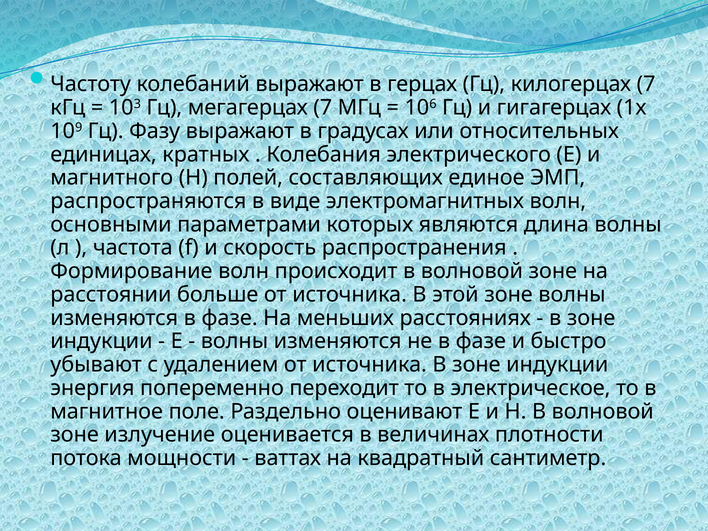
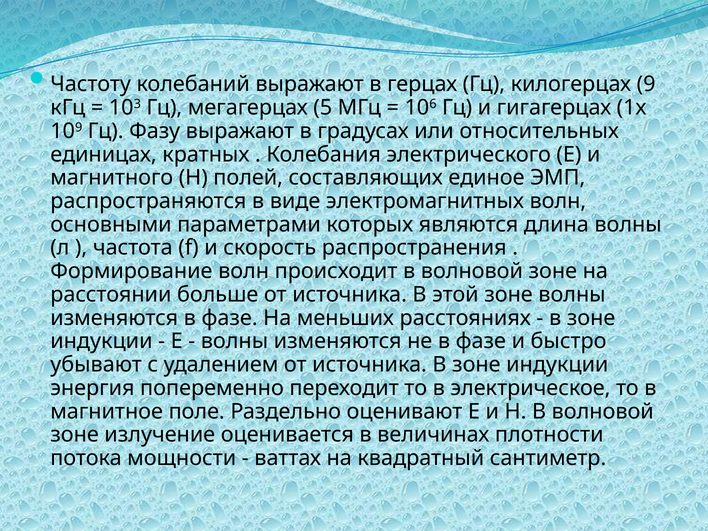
килогерцах 7: 7 -> 9 (646, 84)
мегагерцах 7: 7 -> 5 (323, 108)
